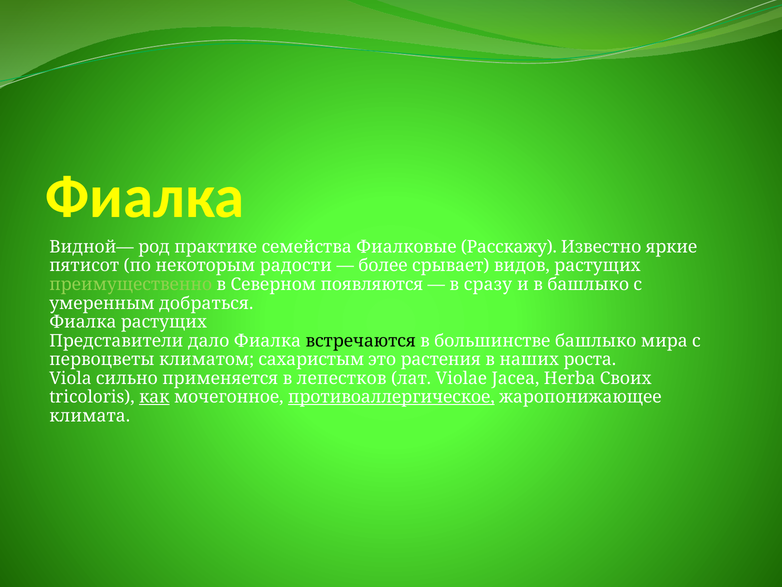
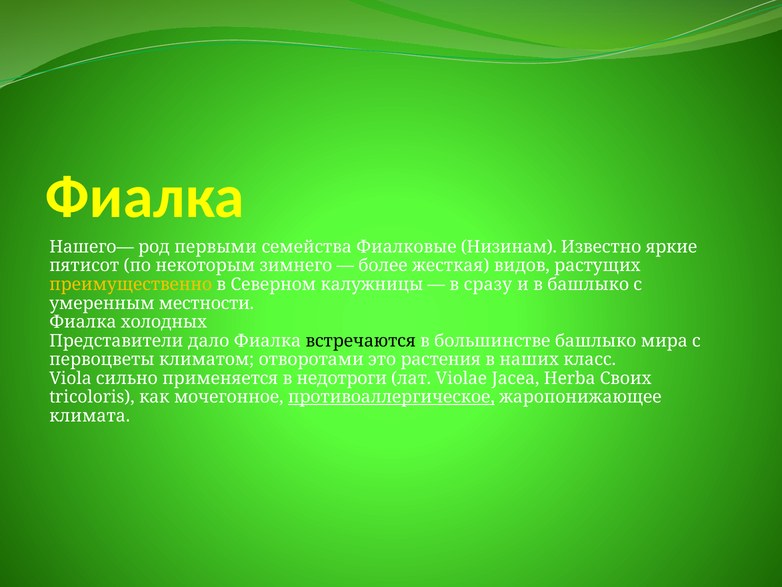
Видной—: Видной— -> Нашего— (92, 247)
практике: практике -> первыми (216, 247)
Расскажу: Расскажу -> Низинам (509, 247)
радости: радости -> зимнего (296, 266)
срывает: срывает -> жесткая (451, 266)
преимущественно colour: light green -> yellow (131, 284)
появляются: появляются -> калужницы (372, 284)
добраться: добраться -> местности (206, 303)
Фиалка растущих: растущих -> холодных (164, 322)
сахаристым: сахаристым -> отворотами (311, 359)
роста: роста -> класс (590, 359)
лепестков: лепестков -> недотроги (342, 378)
как underline: present -> none (154, 397)
